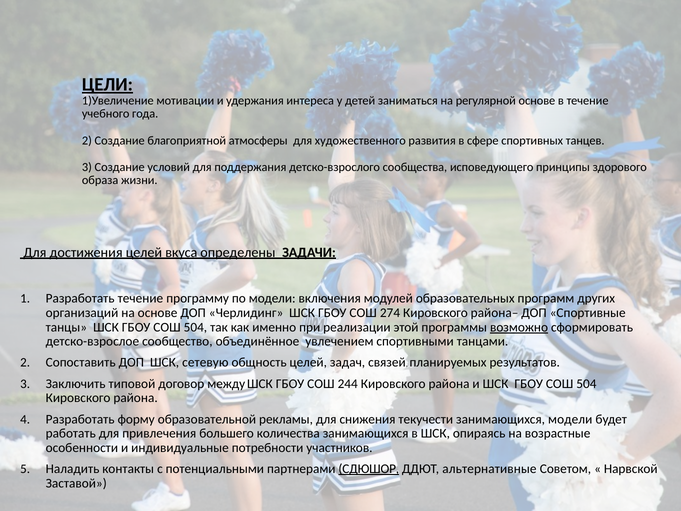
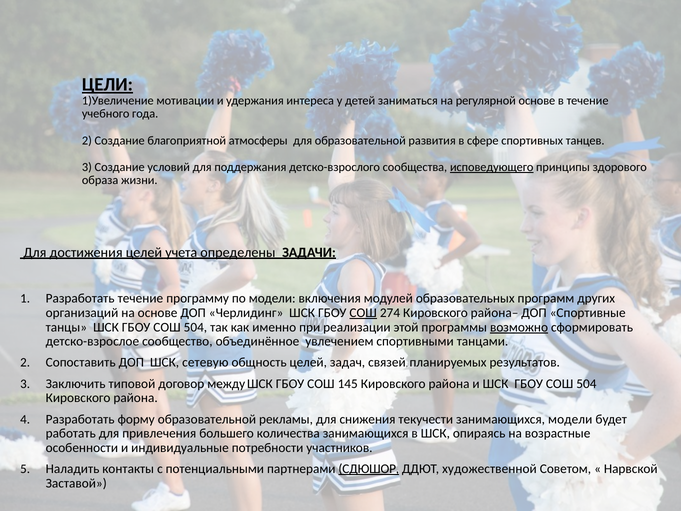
для художественного: художественного -> образовательной (360, 140)
исповедующего underline: none -> present (492, 167)
вкуса: вкуса -> учета (181, 252)
СОШ underline: none -> present (363, 313)
244: 244 -> 145 (348, 384)
альтернативные: альтернативные -> художественной (489, 469)
